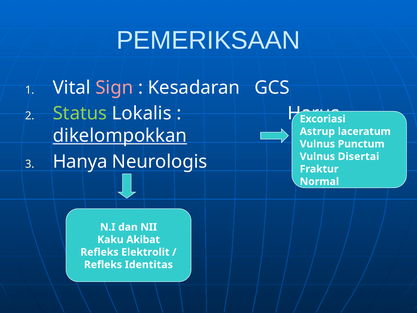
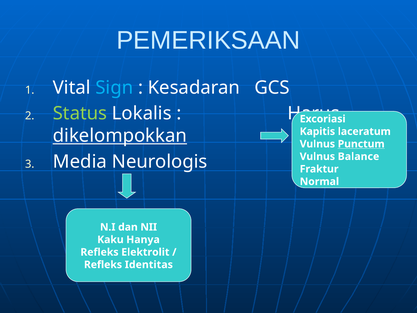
Sign colour: pink -> light blue (114, 87)
Astrup: Astrup -> Kapitis (317, 131)
Punctum underline: none -> present (361, 144)
Disertai: Disertai -> Balance (358, 156)
Hanya: Hanya -> Media (80, 162)
Akibat: Akibat -> Hanya (143, 239)
